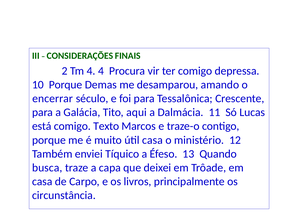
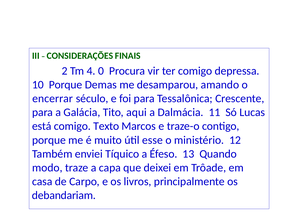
4 4: 4 -> 0 (101, 71)
útil casa: casa -> esse (152, 140)
busca: busca -> modo (47, 168)
circunstância: circunstância -> debandariam (64, 195)
